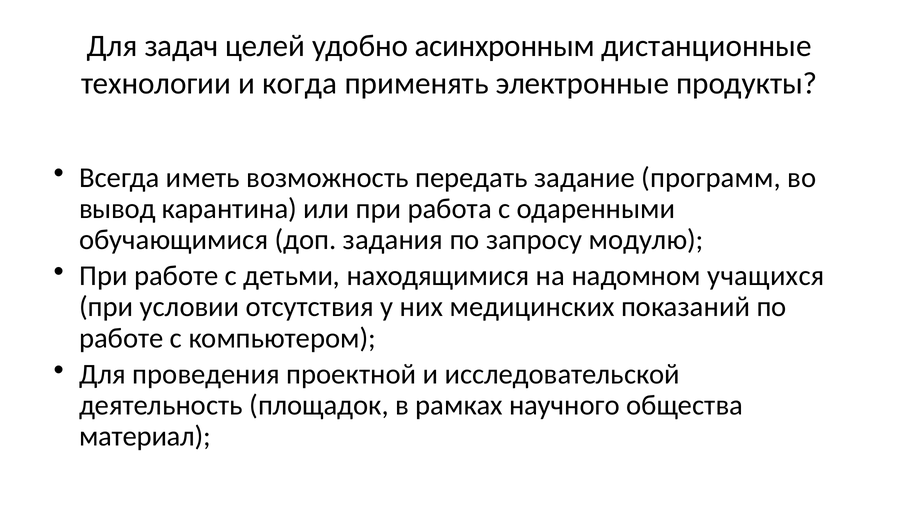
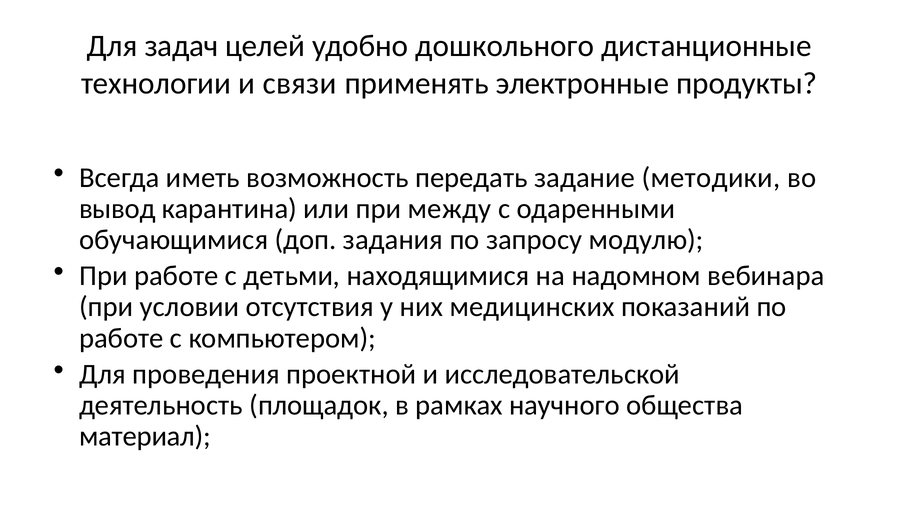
асинхронным: асинхронным -> дошкольного (505, 46)
когда: когда -> связи (300, 83)
программ: программ -> методики (711, 177)
работа: работа -> между (450, 208)
учащихся: учащихся -> вебинара (766, 276)
